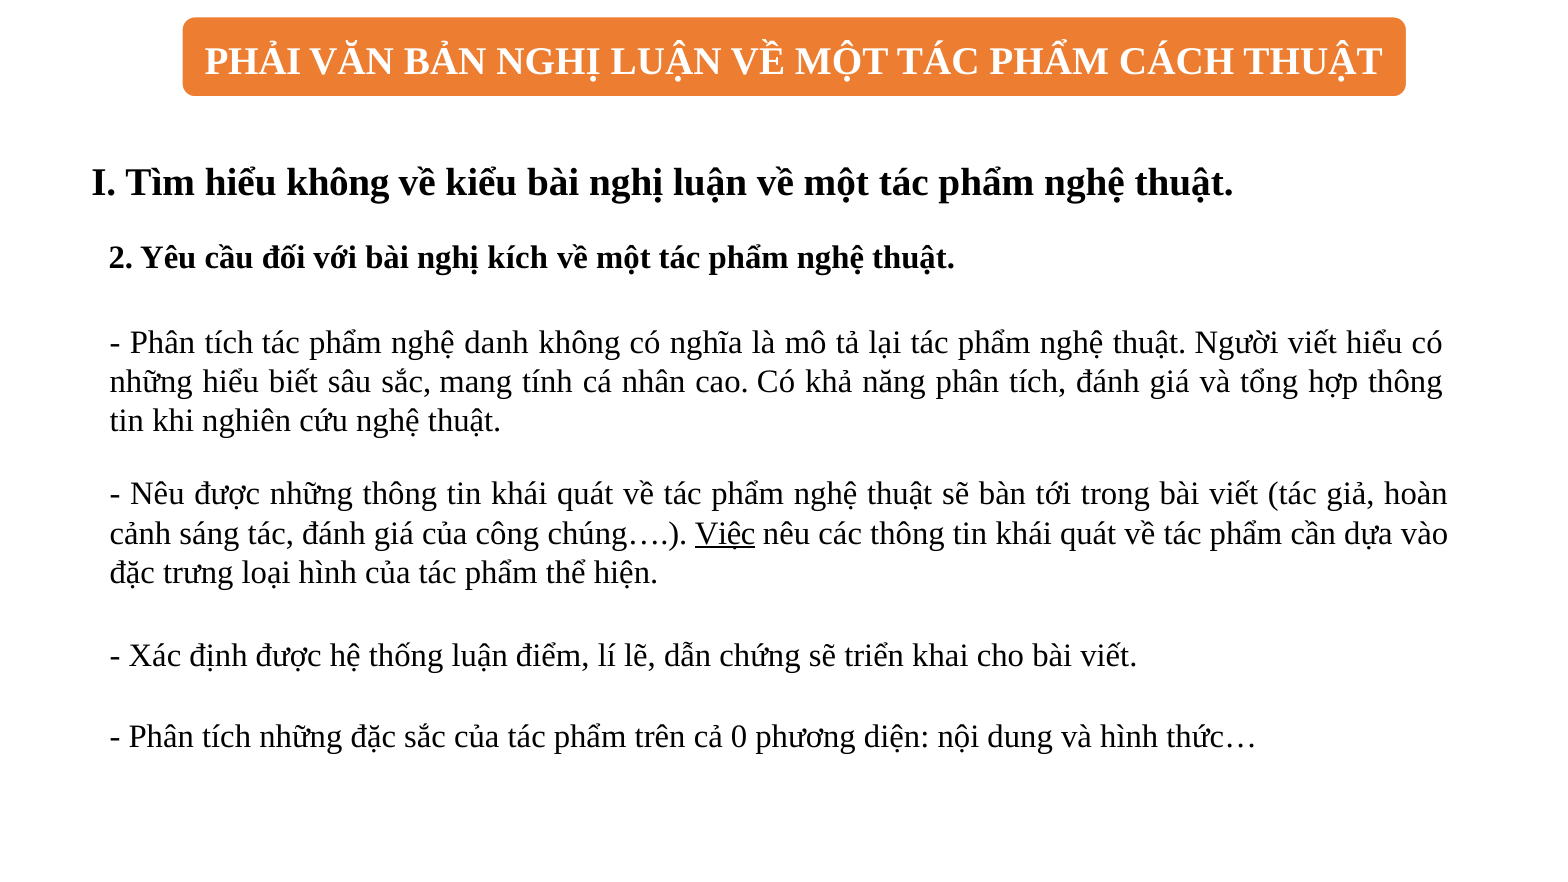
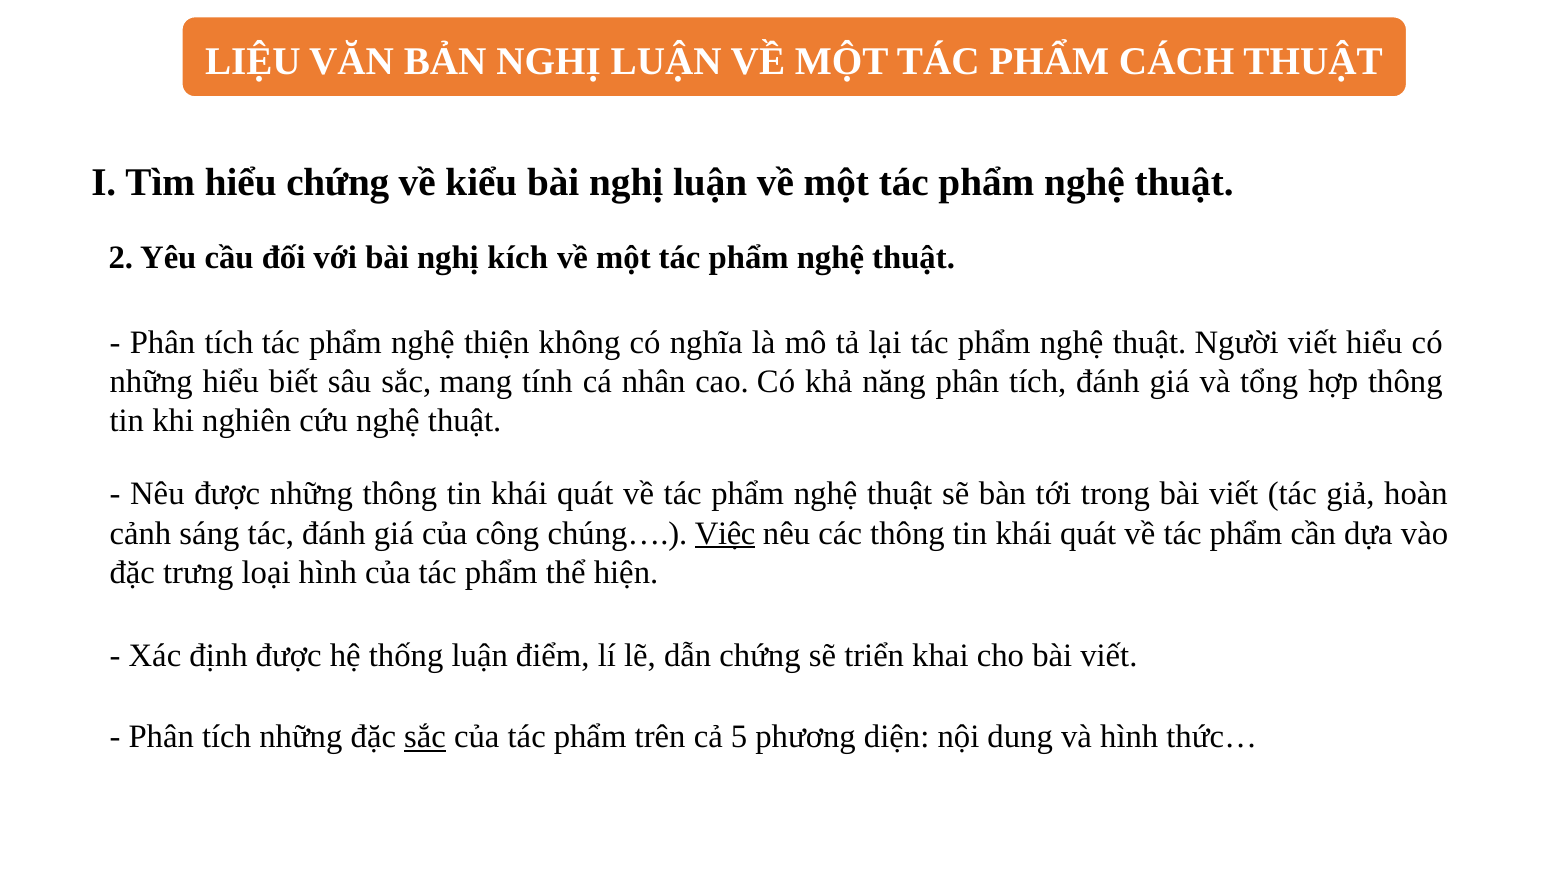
PHẢI: PHẢI -> LIỆU (253, 61)
hiểu không: không -> chứng (338, 183)
danh: danh -> thiện (497, 343)
sắc underline: none -> present (425, 737)
0: 0 -> 5 (739, 737)
